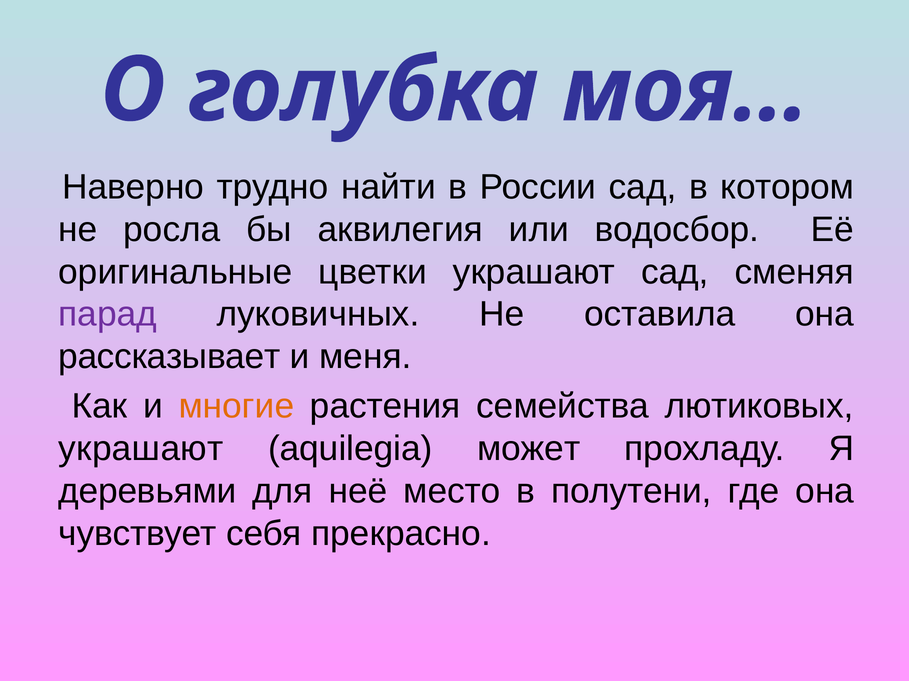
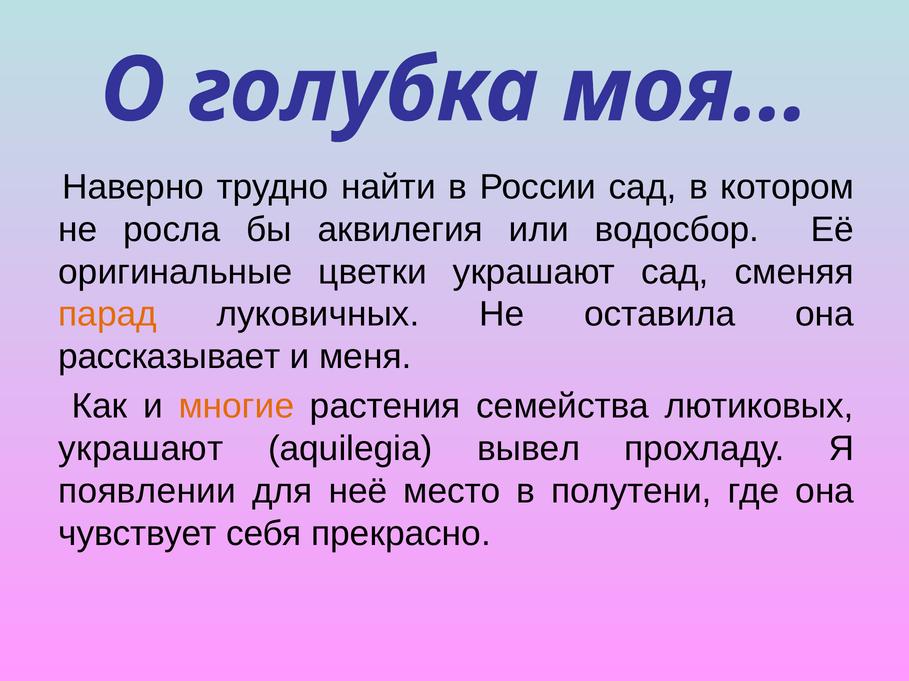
парад colour: purple -> orange (108, 315)
может: может -> вывел (529, 449)
деревьями: деревьями -> появлении (147, 492)
